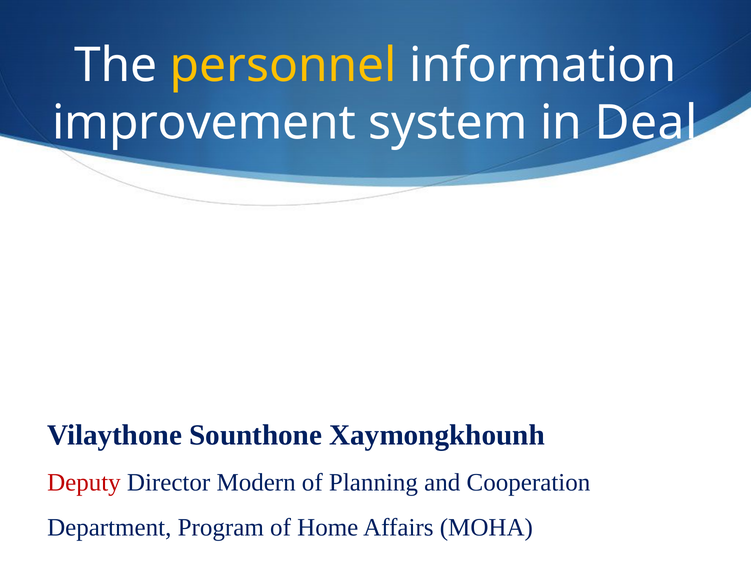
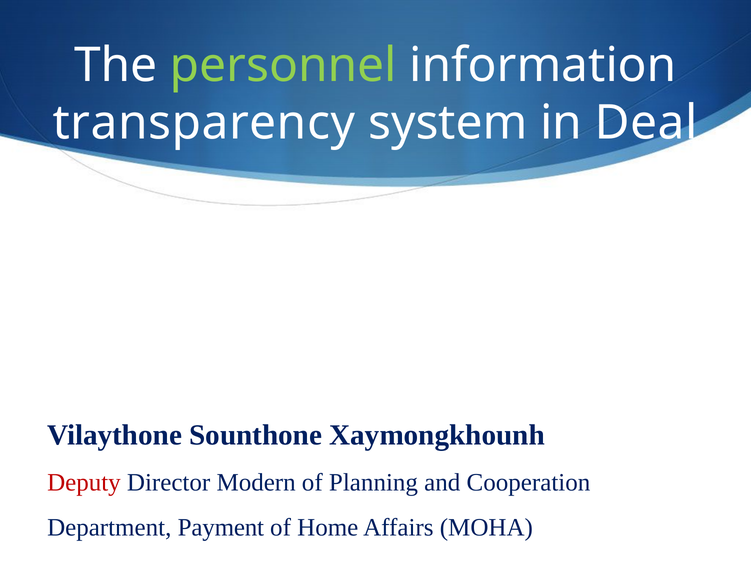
personnel colour: yellow -> light green (283, 65)
improvement: improvement -> transparency (204, 123)
Program: Program -> Payment (221, 528)
